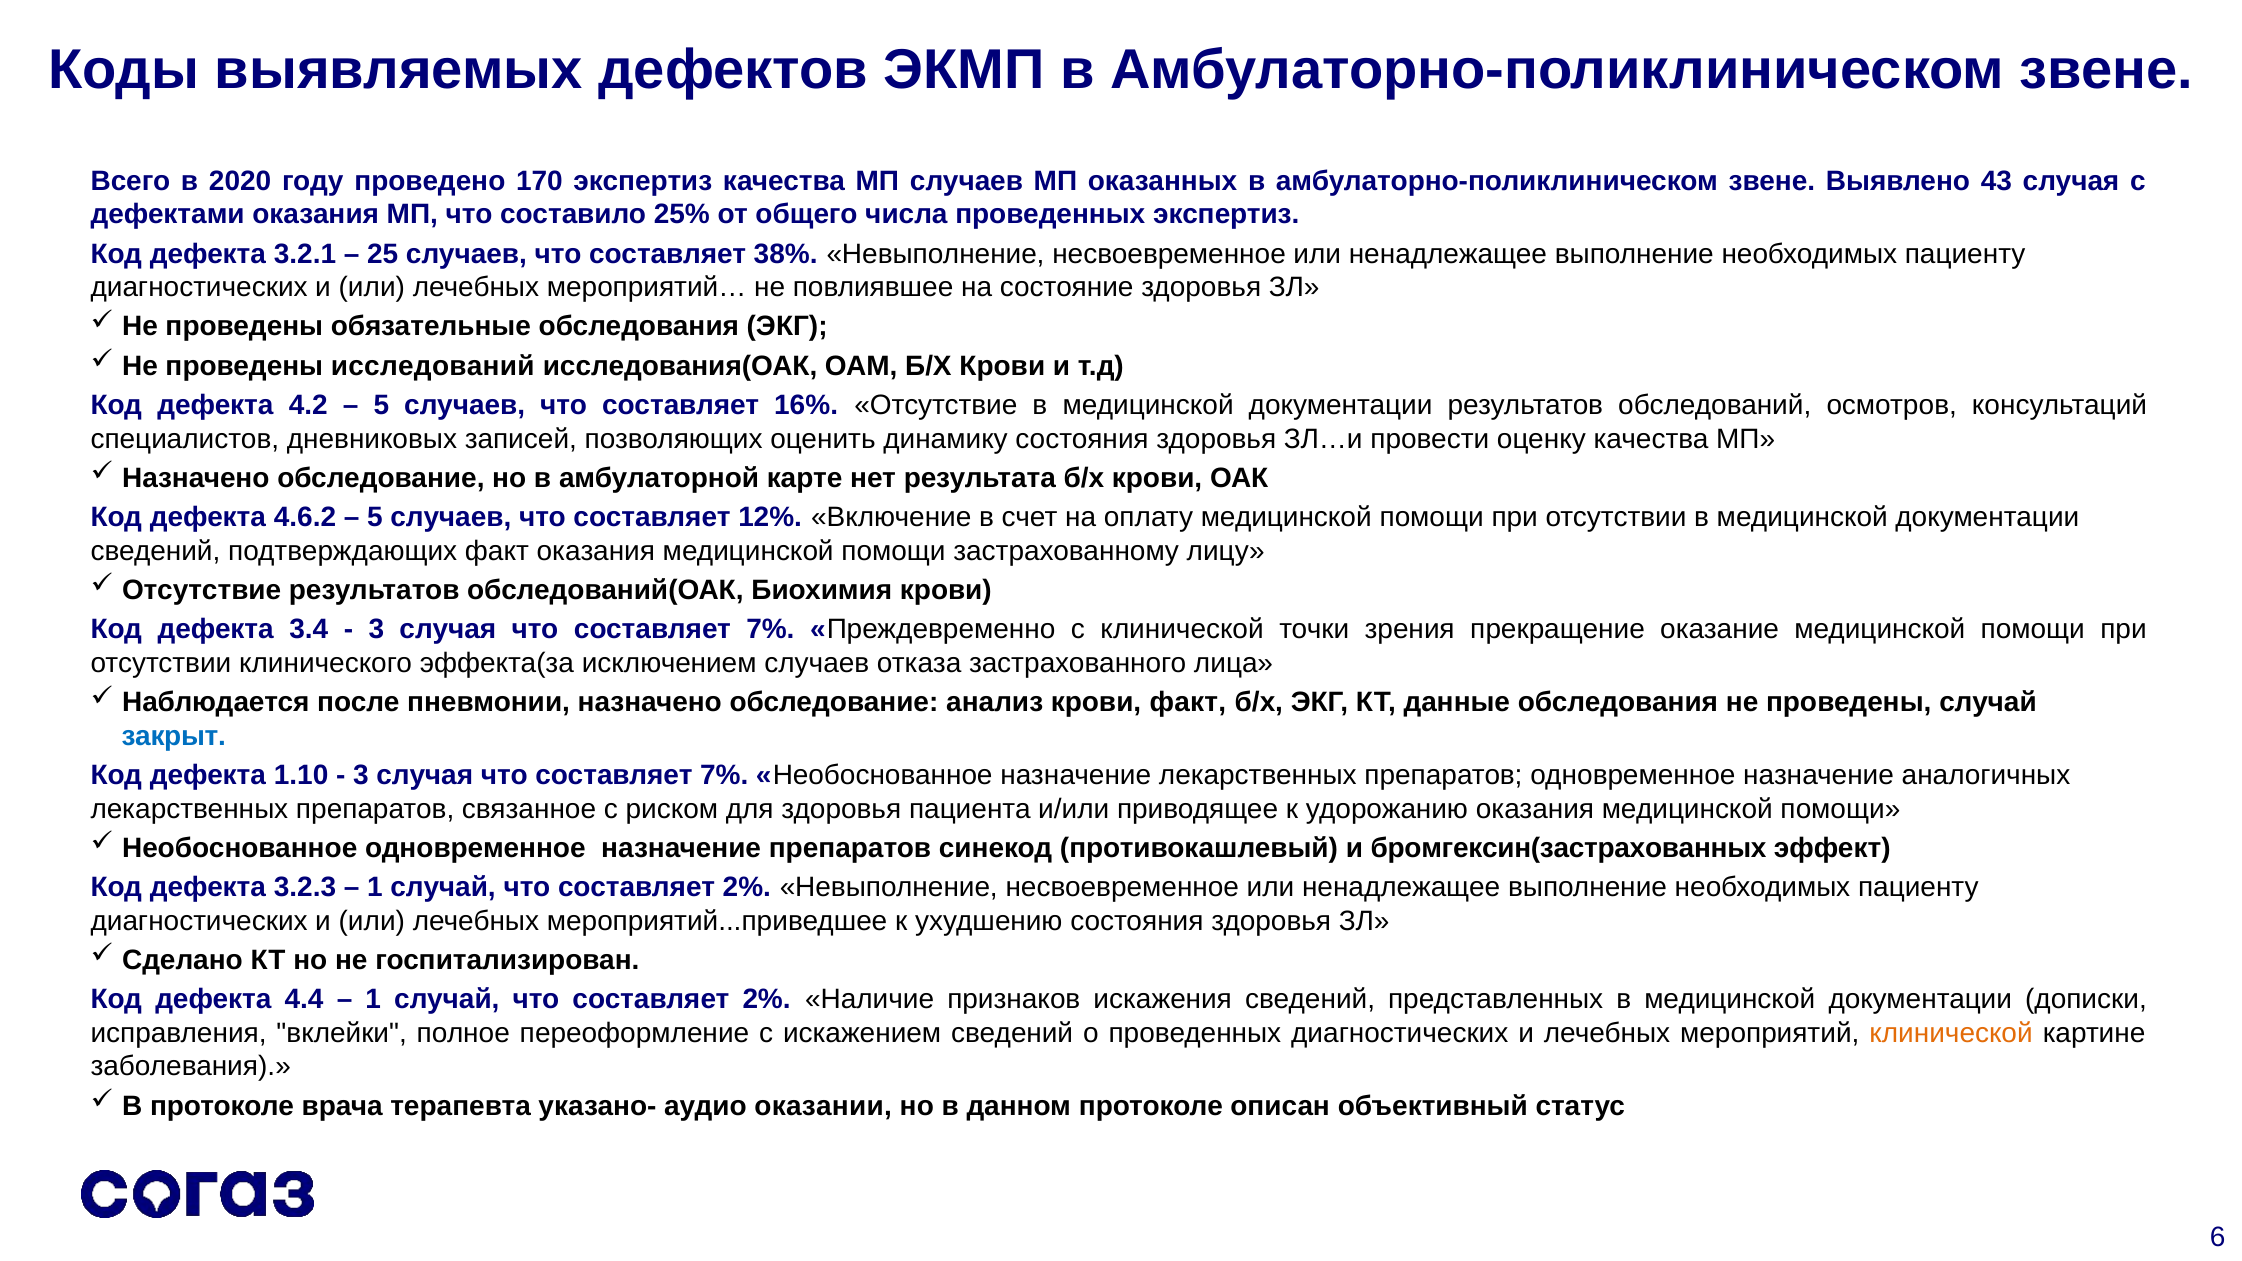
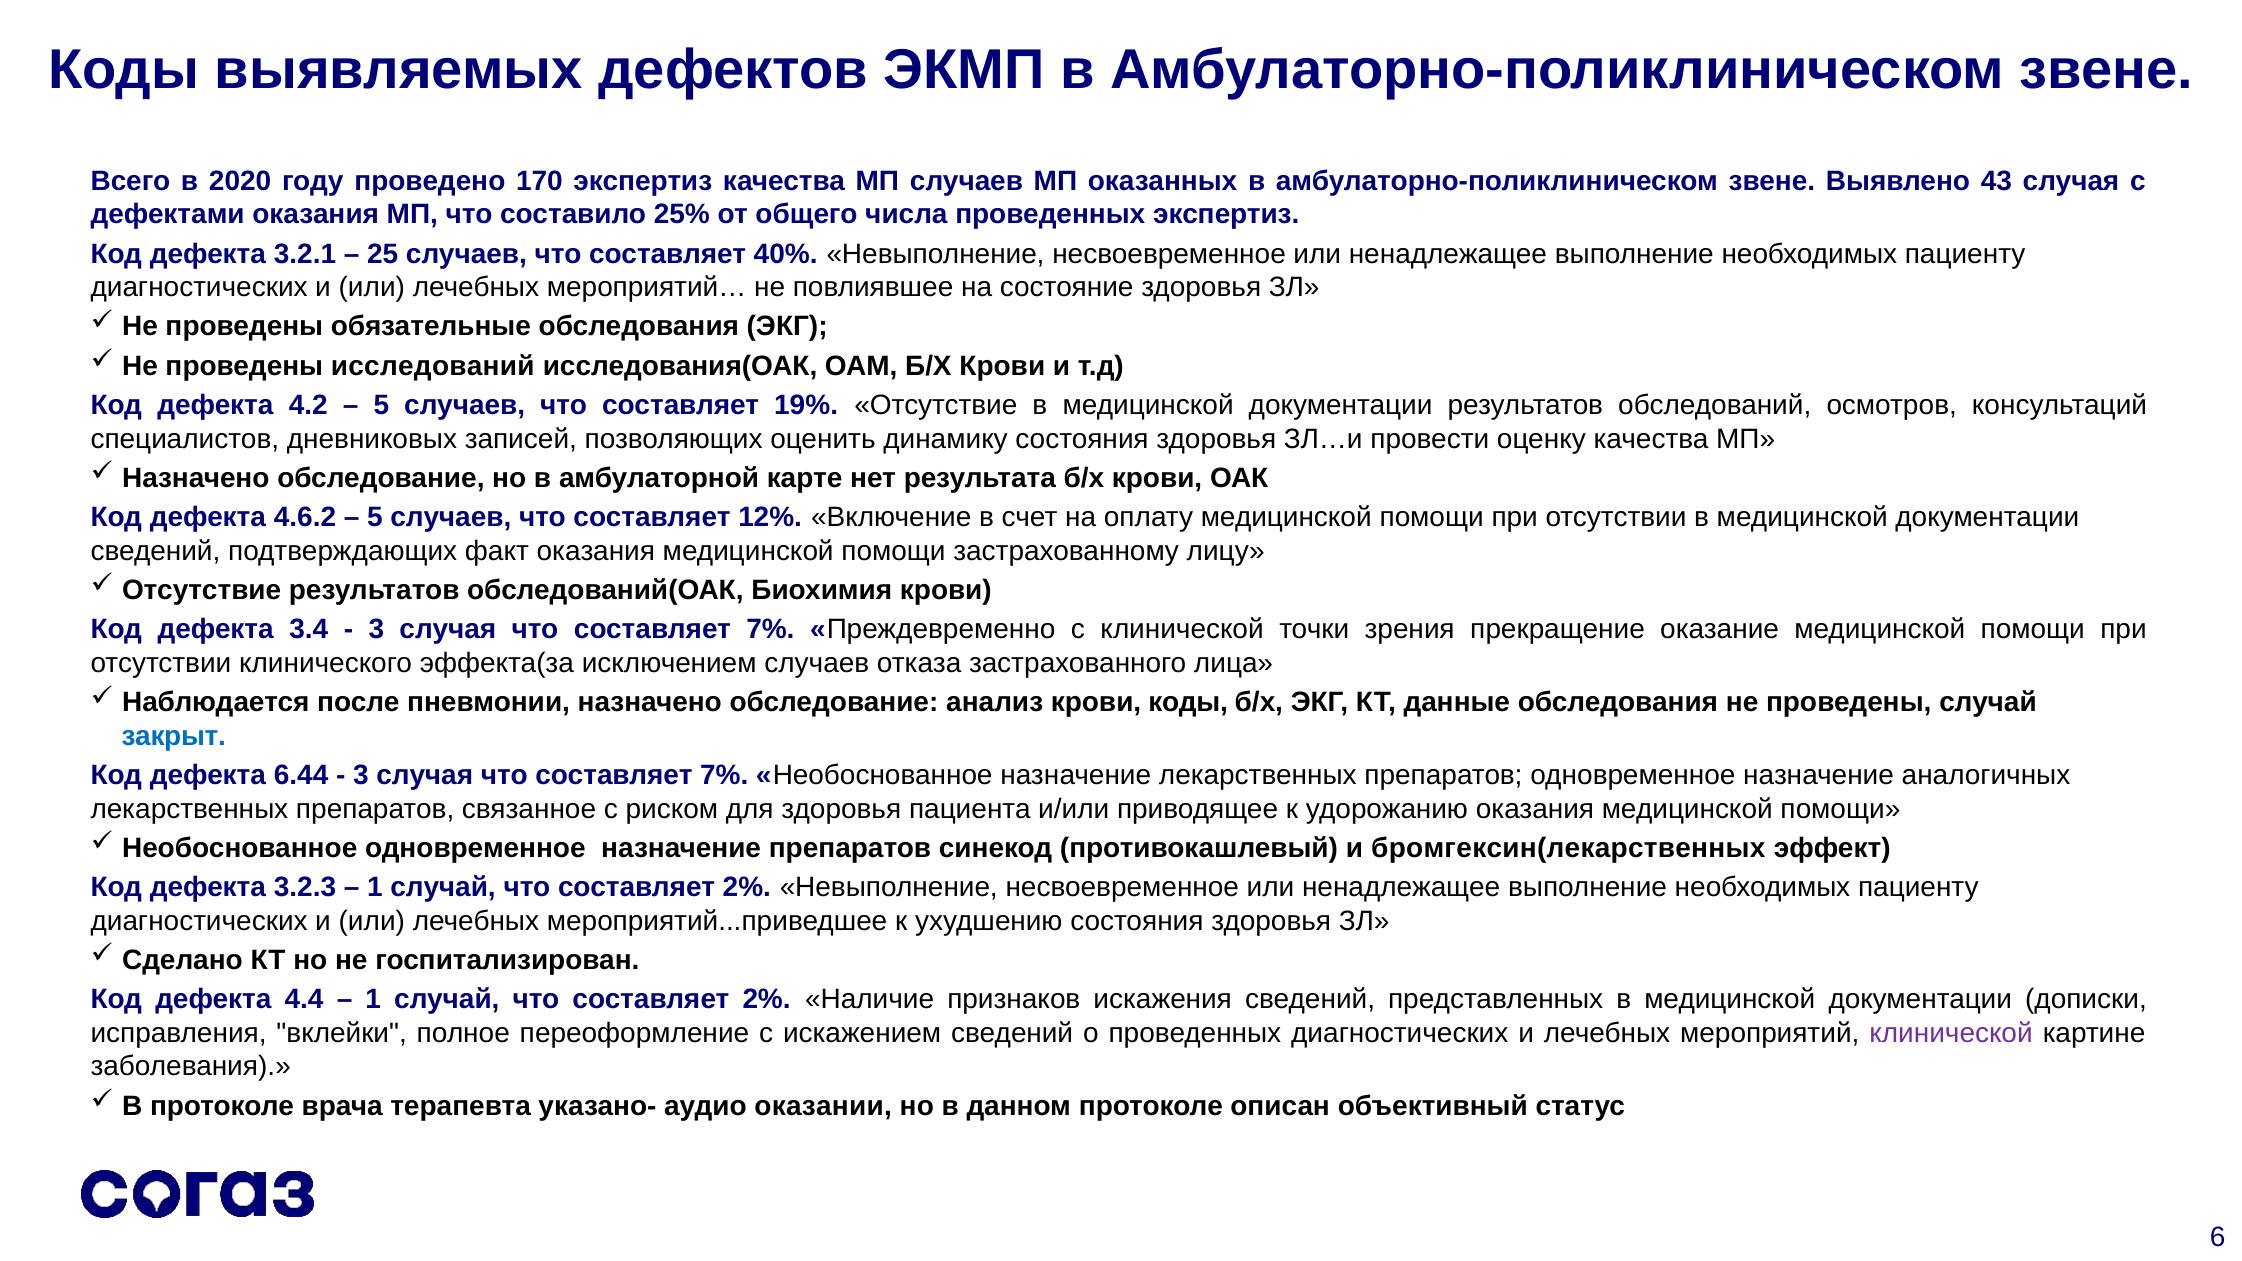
38%: 38% -> 40% (786, 254)
16%: 16% -> 19% (806, 405)
крови факт: факт -> коды (1188, 702)
1.10: 1.10 -> 6.44 (301, 775)
бромгексин(застрахованных: бромгексин(застрахованных -> бромгексин(лекарственных (1568, 848)
клинической colour: orange -> purple (1951, 1033)
